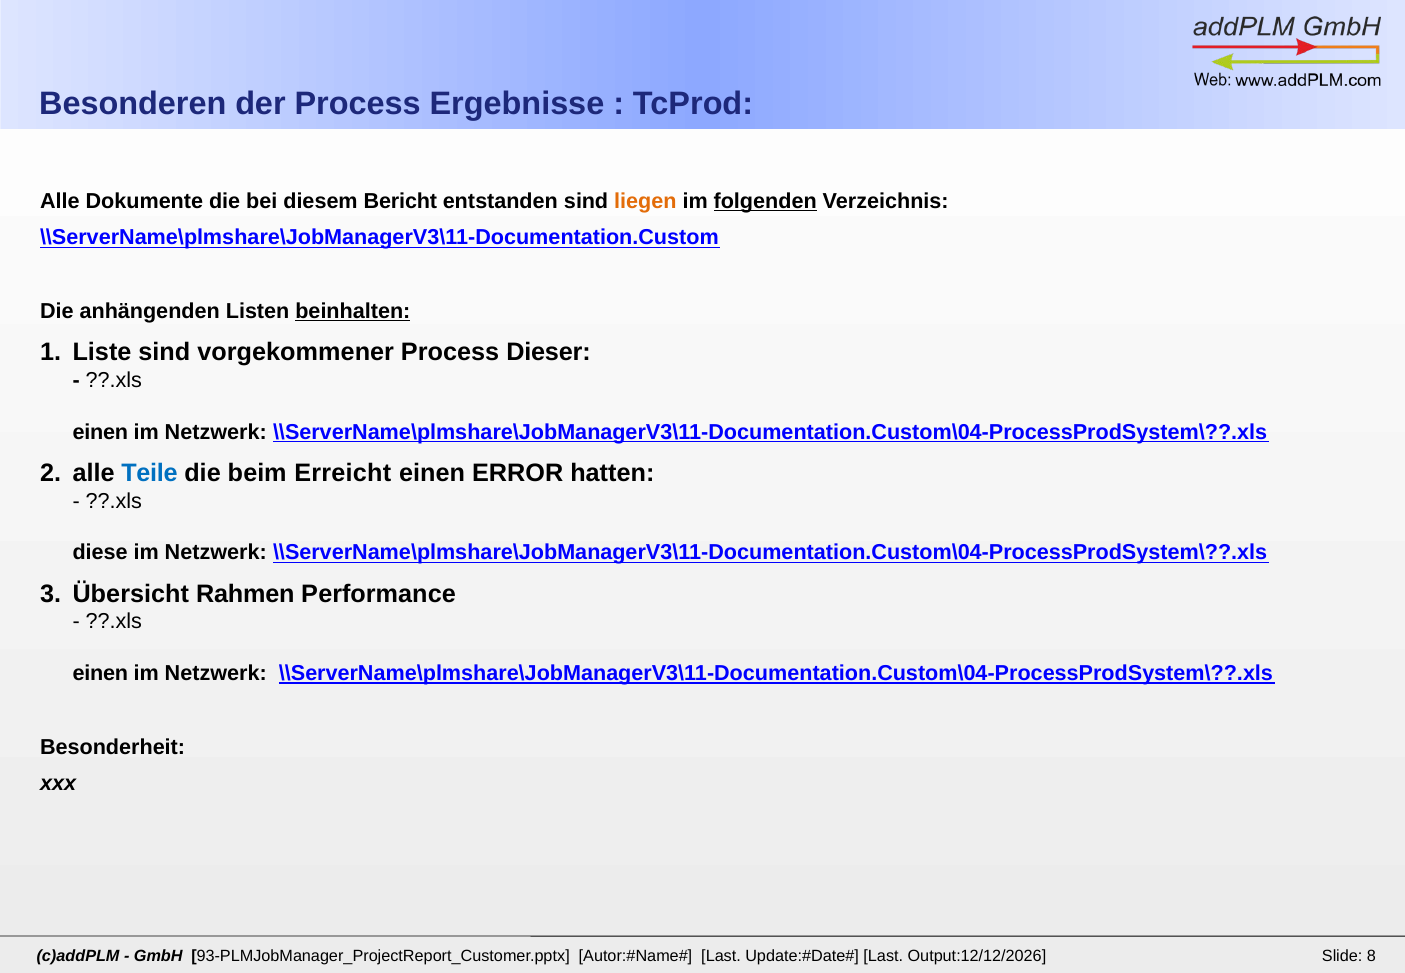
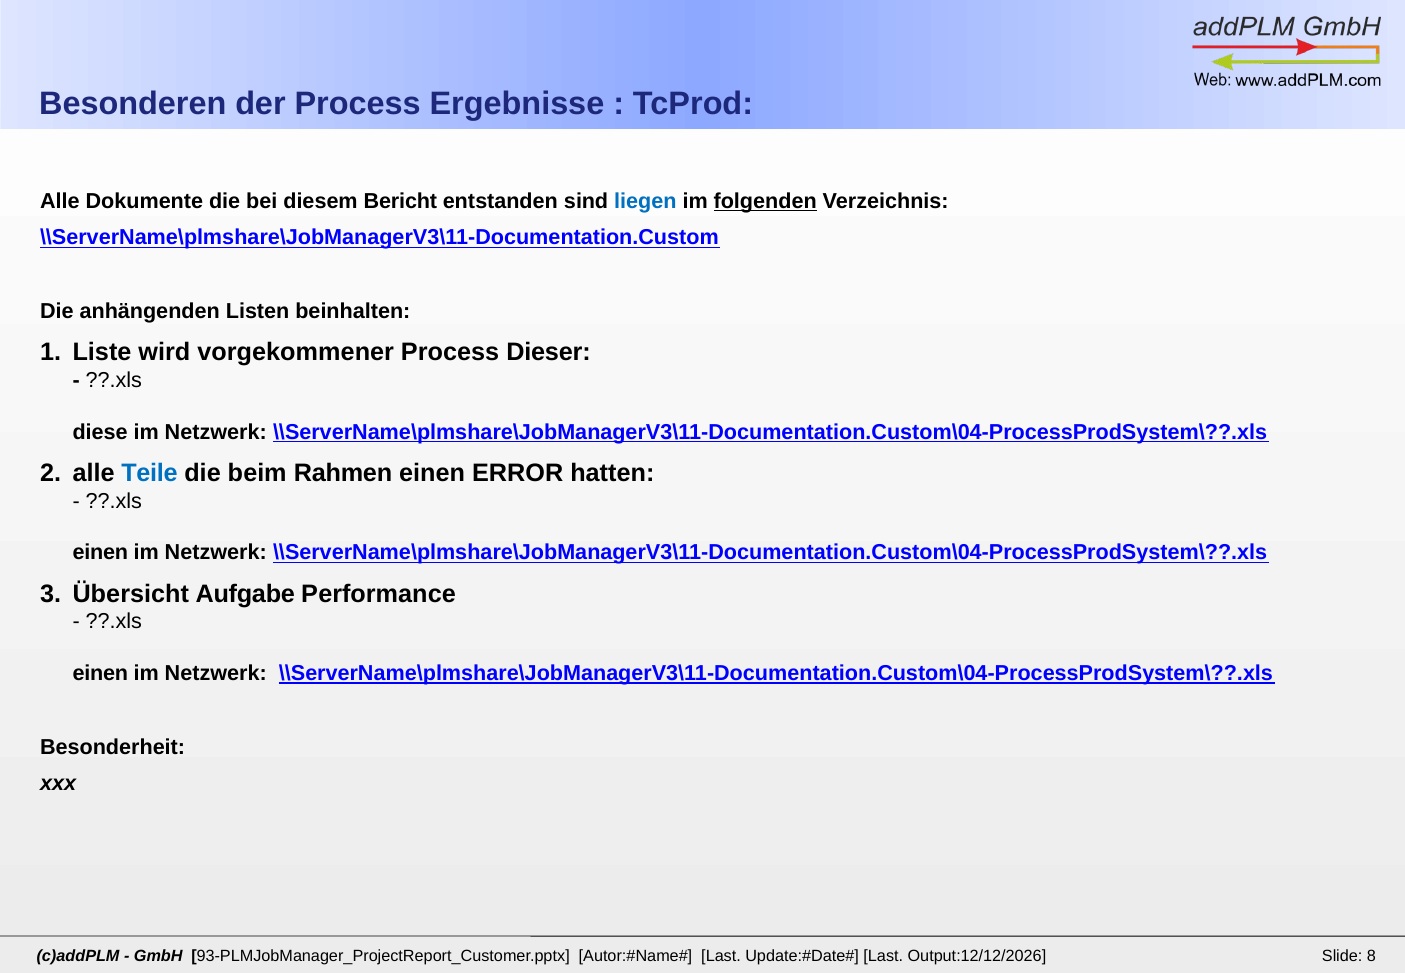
liegen colour: orange -> blue (645, 201)
beinhalten underline: present -> none (353, 311)
Liste sind: sind -> wird (164, 352)
einen: einen -> diese (100, 432)
Erreicht: Erreicht -> Rahmen (343, 473)
diese: diese -> einen (100, 553)
Rahmen: Rahmen -> Aufgabe (245, 594)
